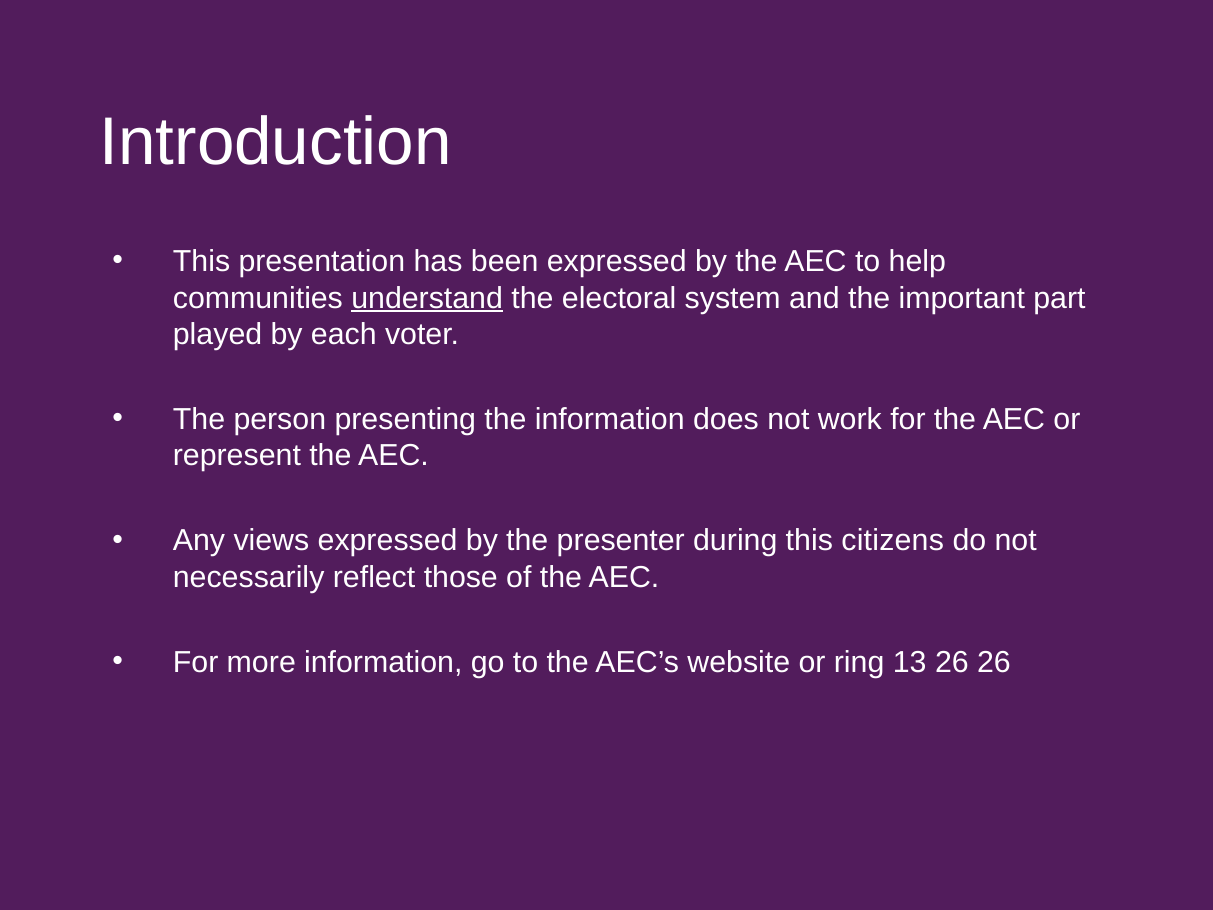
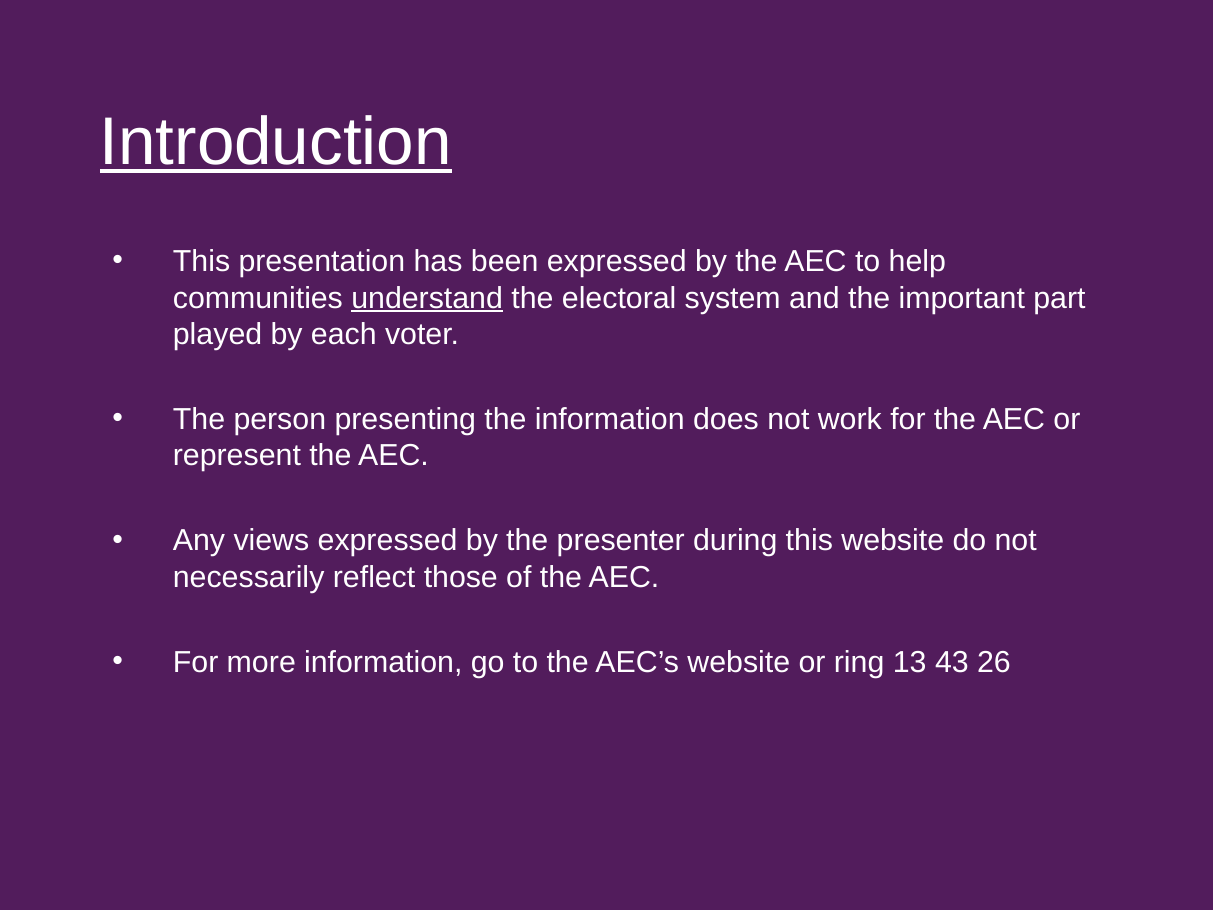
Introduction underline: none -> present (276, 142)
this citizens: citizens -> website (893, 541)
13 26: 26 -> 43 (952, 662)
